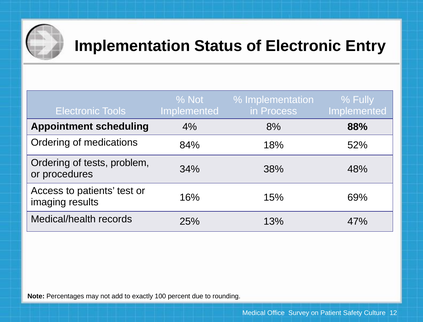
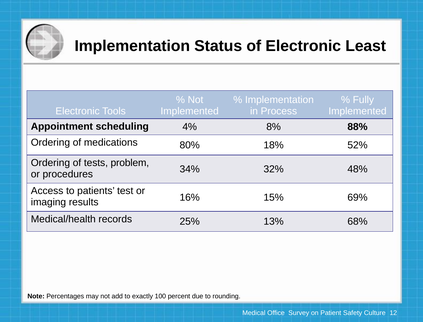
Entry: Entry -> Least (366, 46)
84%: 84% -> 80% (190, 145)
38%: 38% -> 32% (274, 169)
47%: 47% -> 68% (358, 222)
